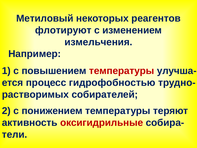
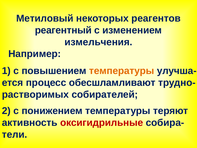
флотируют: флотируют -> реагентный (63, 30)
температуры colour: red -> orange (122, 71)
гидрофобностью: гидрофобностью -> обесшламливают (112, 82)
